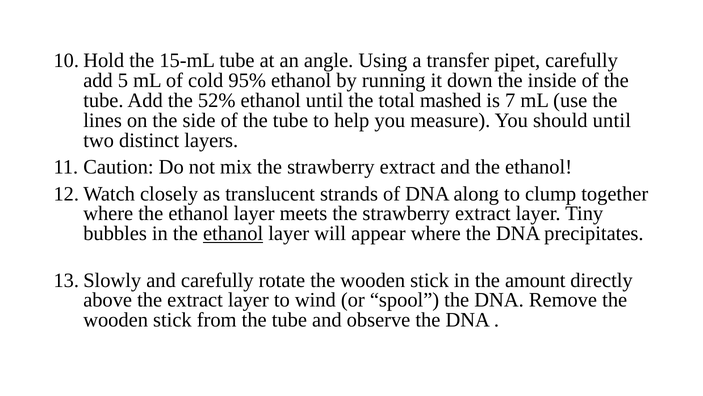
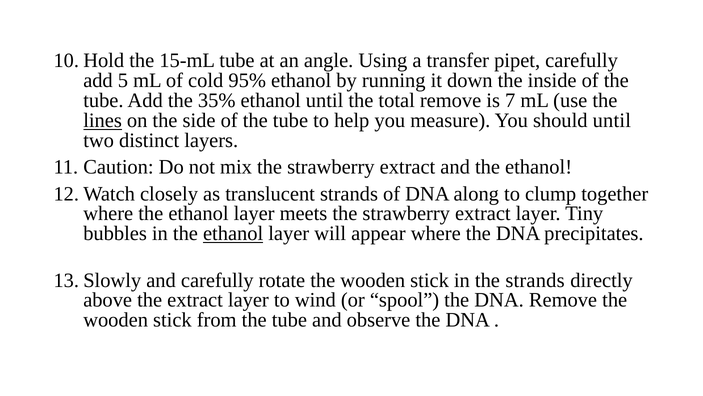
52%: 52% -> 35% (217, 101)
total mashed: mashed -> remove (451, 101)
lines underline: none -> present (103, 120)
the amount: amount -> strands (535, 280)
